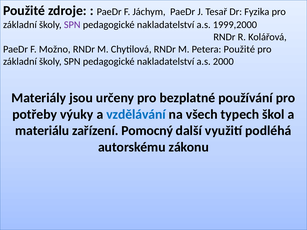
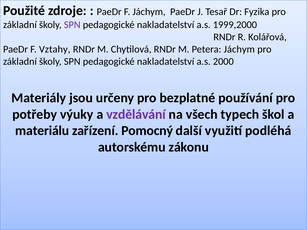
Možno: Možno -> Vztahy (55, 49)
Petera Použité: Použité -> Jáchym (239, 49)
vzdělávání colour: blue -> purple (136, 114)
